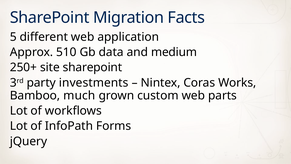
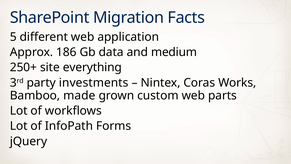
510: 510 -> 186 (66, 52)
site sharepoint: sharepoint -> everything (92, 67)
much: much -> made (79, 95)
